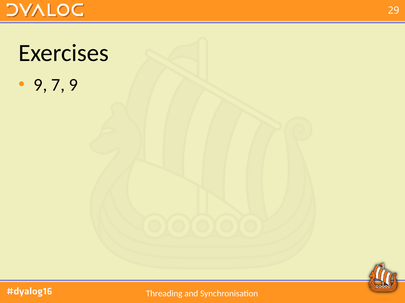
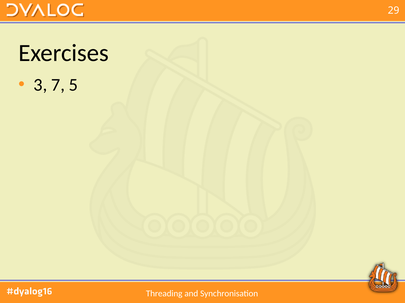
9: 9 -> 3 (40, 85)
7 9: 9 -> 5 (73, 85)
